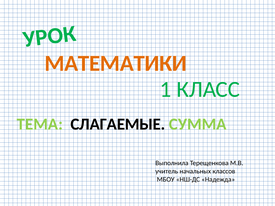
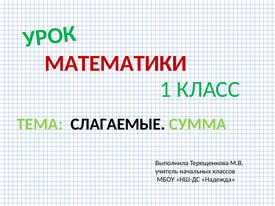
МАТЕМАТИКИ colour: orange -> red (116, 64)
